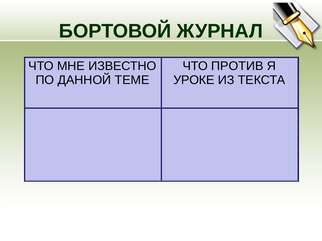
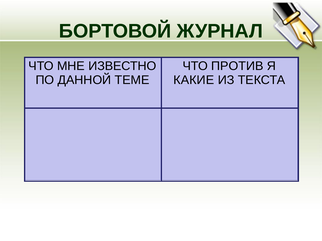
УРОКЕ: УРОКЕ -> КАКИЕ (194, 80)
